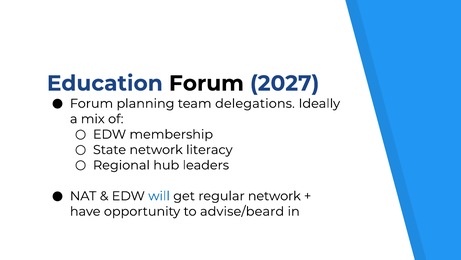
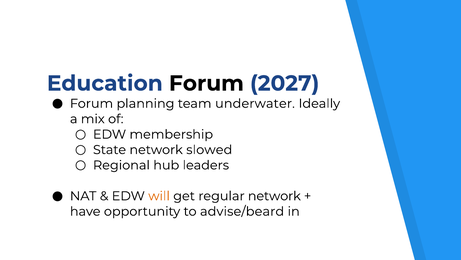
delegations: delegations -> underwater (255, 103)
literacy: literacy -> slowed (209, 149)
will colour: blue -> orange (159, 196)
